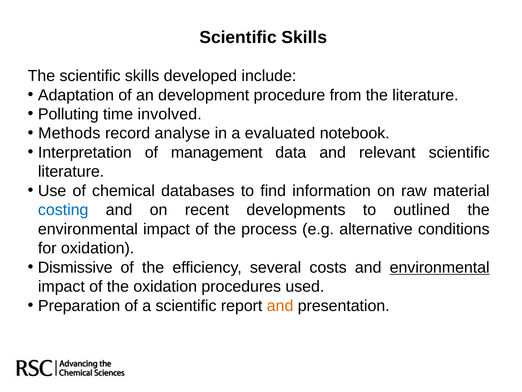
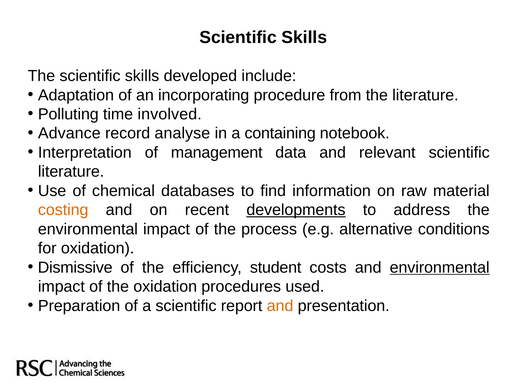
development: development -> incorporating (204, 95)
Methods: Methods -> Advance (69, 133)
evaluated: evaluated -> containing (280, 133)
costing colour: blue -> orange (63, 210)
developments underline: none -> present (296, 210)
outlined: outlined -> address (422, 210)
several: several -> student (276, 267)
